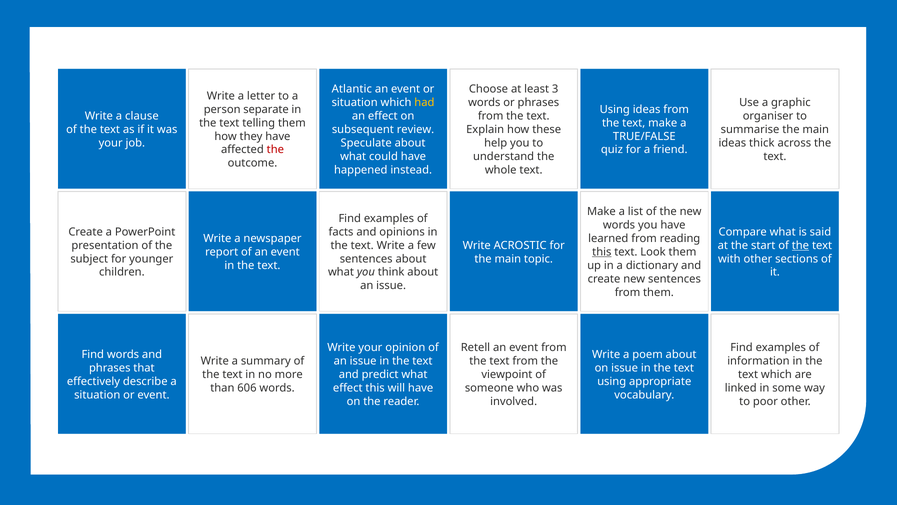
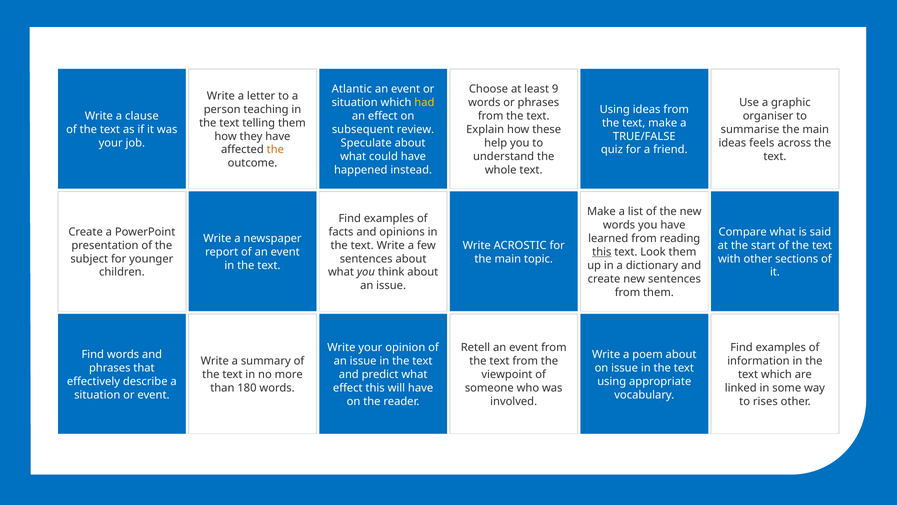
3: 3 -> 9 (555, 89)
separate: separate -> teaching (266, 109)
thick: thick -> feels (762, 143)
the colour: red -> orange (275, 150)
the underline: present -> none (800, 245)
606: 606 -> 180 (247, 388)
poor: poor -> rises (765, 401)
